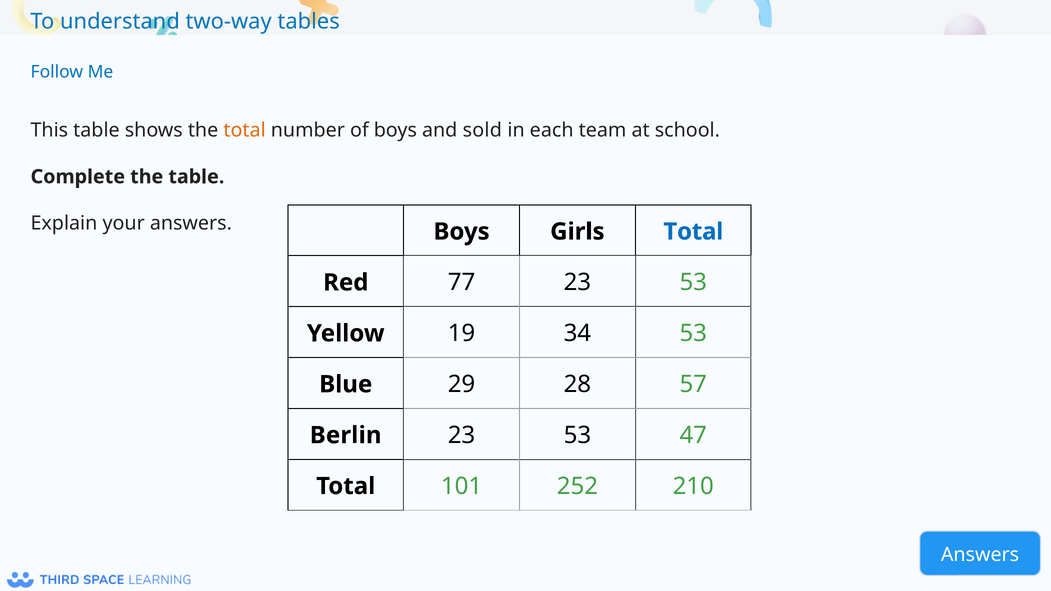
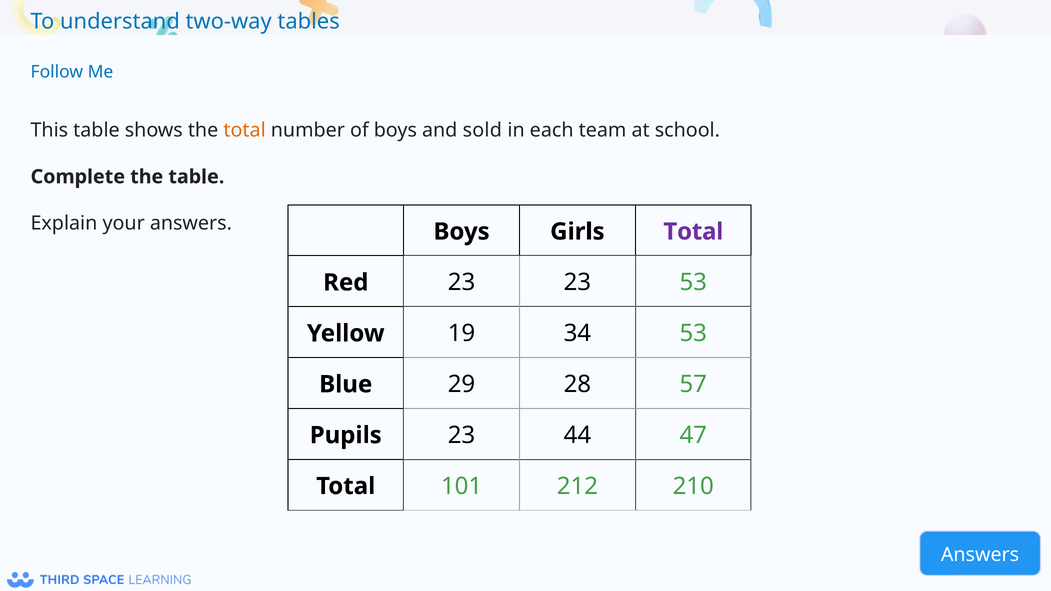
Total colour: blue -> purple (693, 232)
Red 77: 77 -> 23 (462, 283)
Berlin: Berlin -> Pupils (346, 435)
23 53: 53 -> 44 (577, 435)
252: 252 -> 212 (577, 486)
